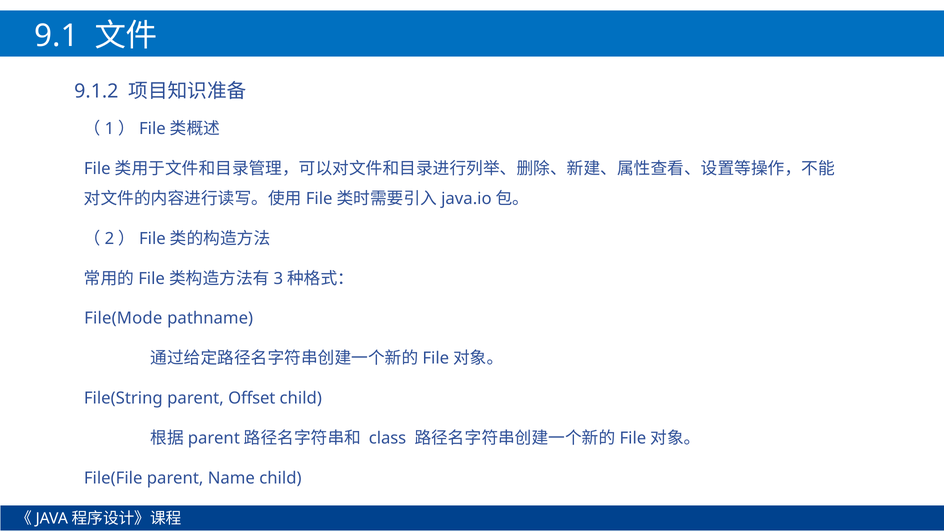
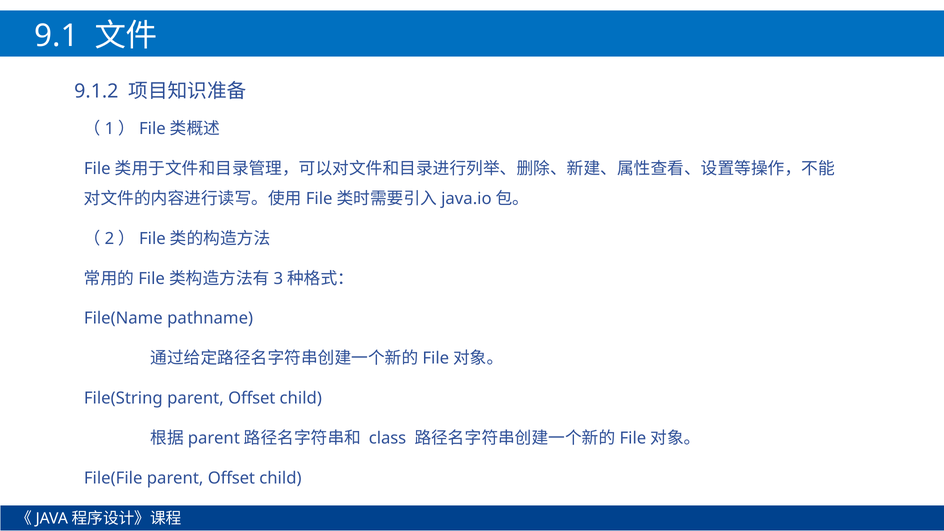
File(Mode: File(Mode -> File(Name (123, 318)
File(File parent Name: Name -> Offset (231, 478)
